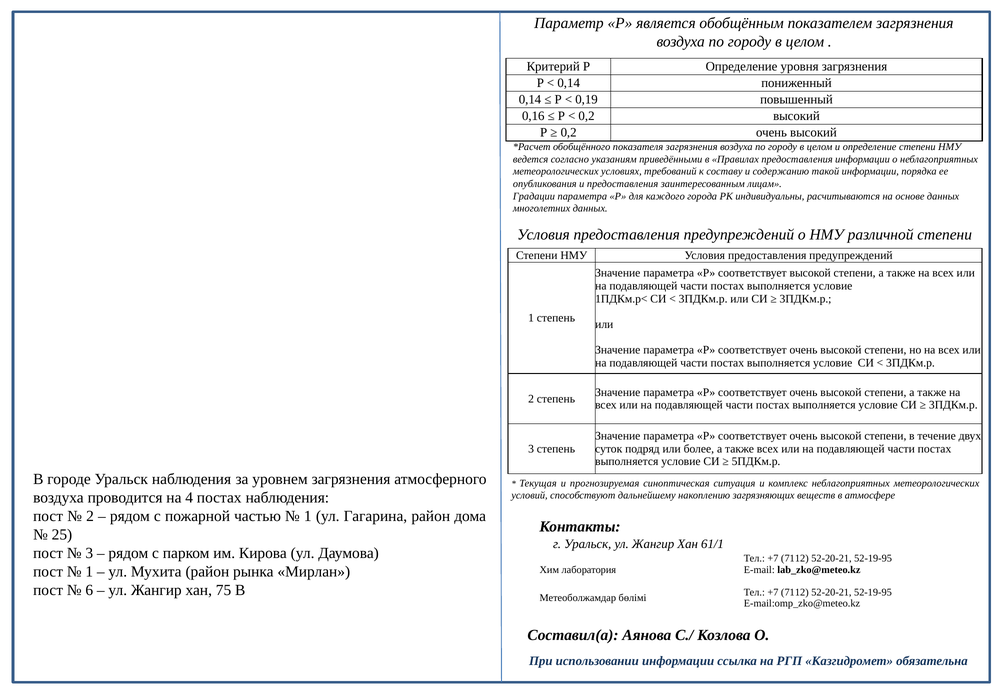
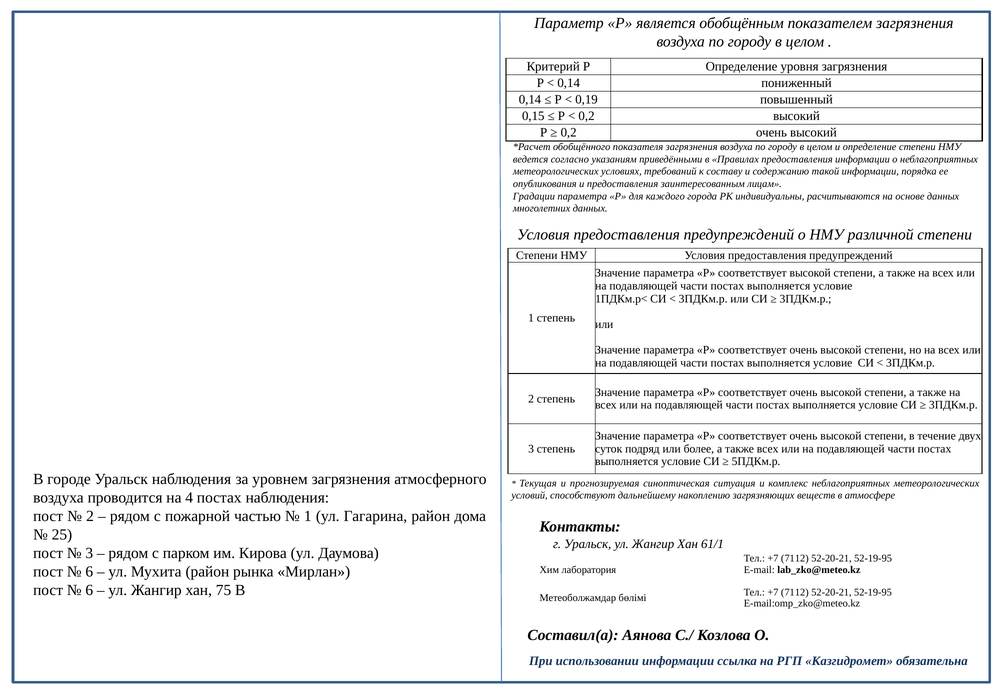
0,16: 0,16 -> 0,15 (533, 116)
1: 1 -> 6 (89, 572)
